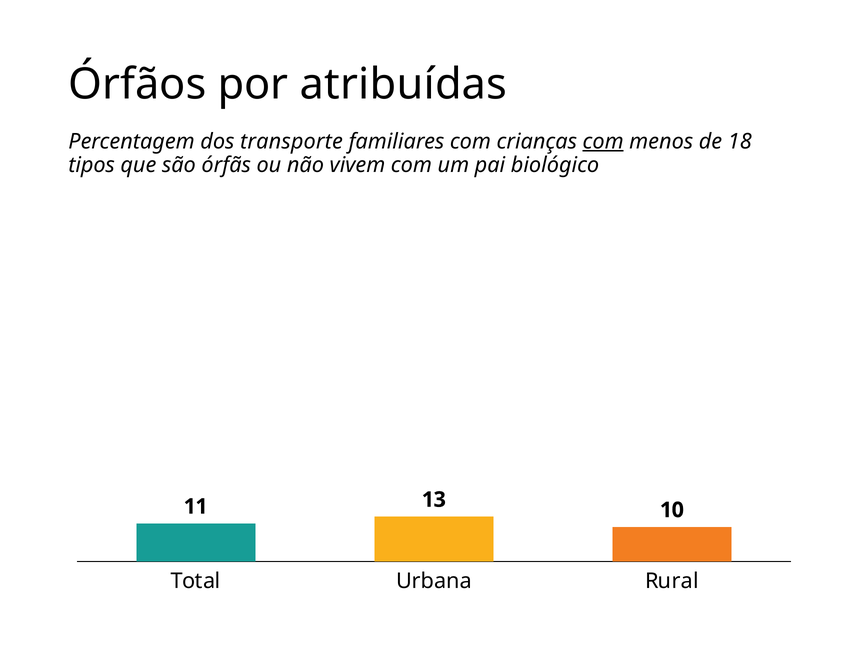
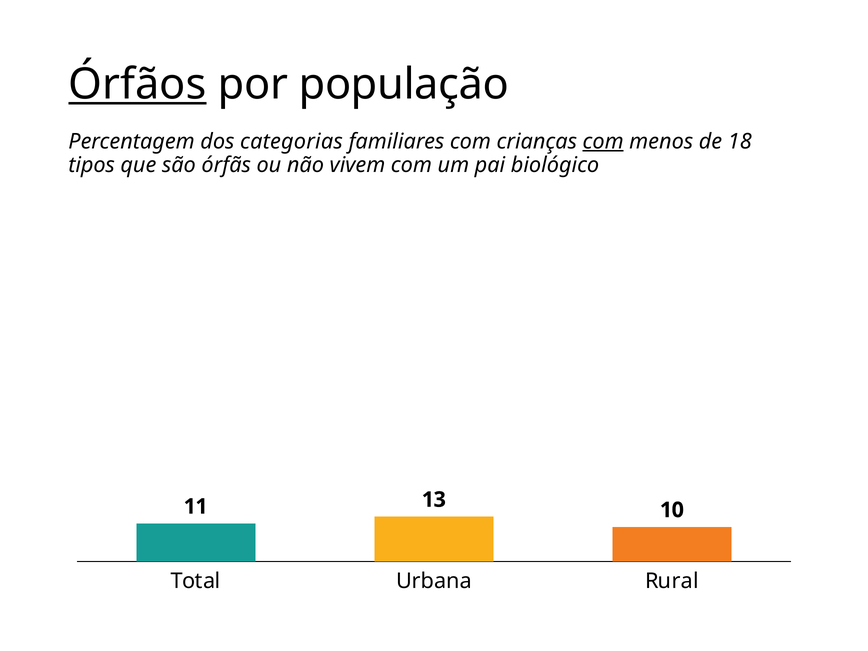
Órfãos underline: none -> present (137, 84)
atribuídas: atribuídas -> população (404, 84)
transporte: transporte -> categorias (291, 141)
